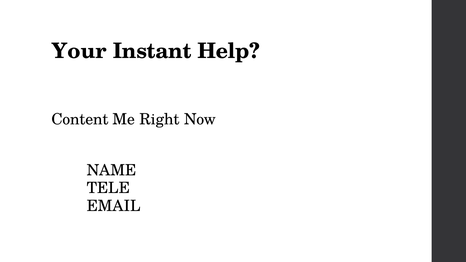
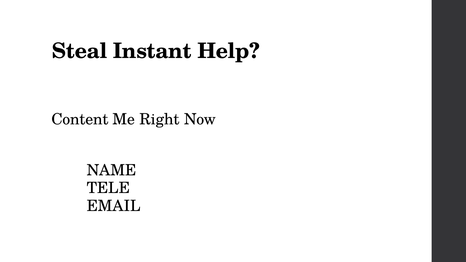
Your: Your -> Steal (79, 51)
